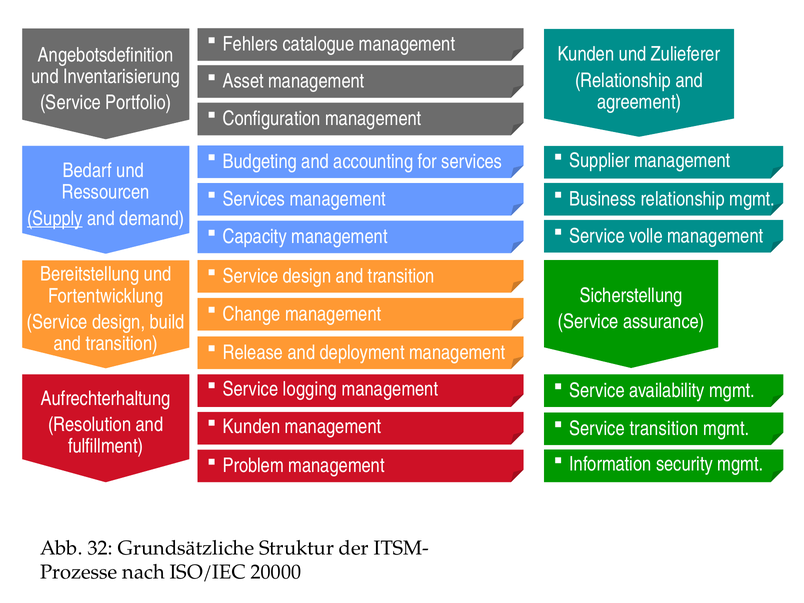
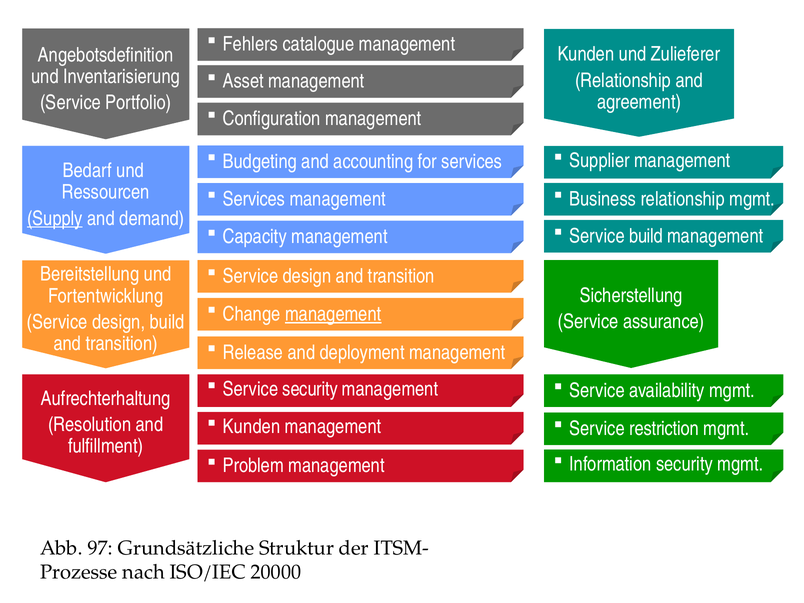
Service volle: volle -> build (646, 236)
management underline: none -> present (333, 314)
Service logging: logging -> security (310, 389)
Service transition: transition -> restriction (664, 429)
32: 32 -> 97 (100, 548)
